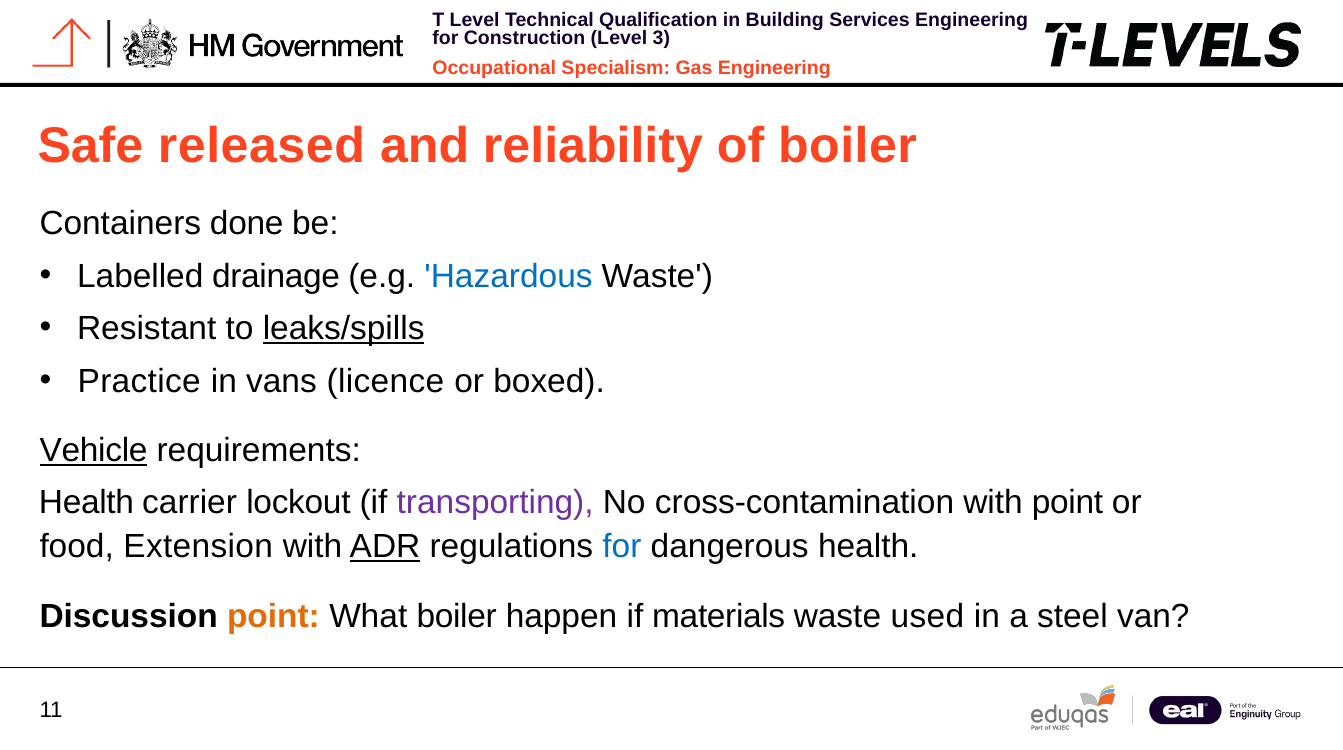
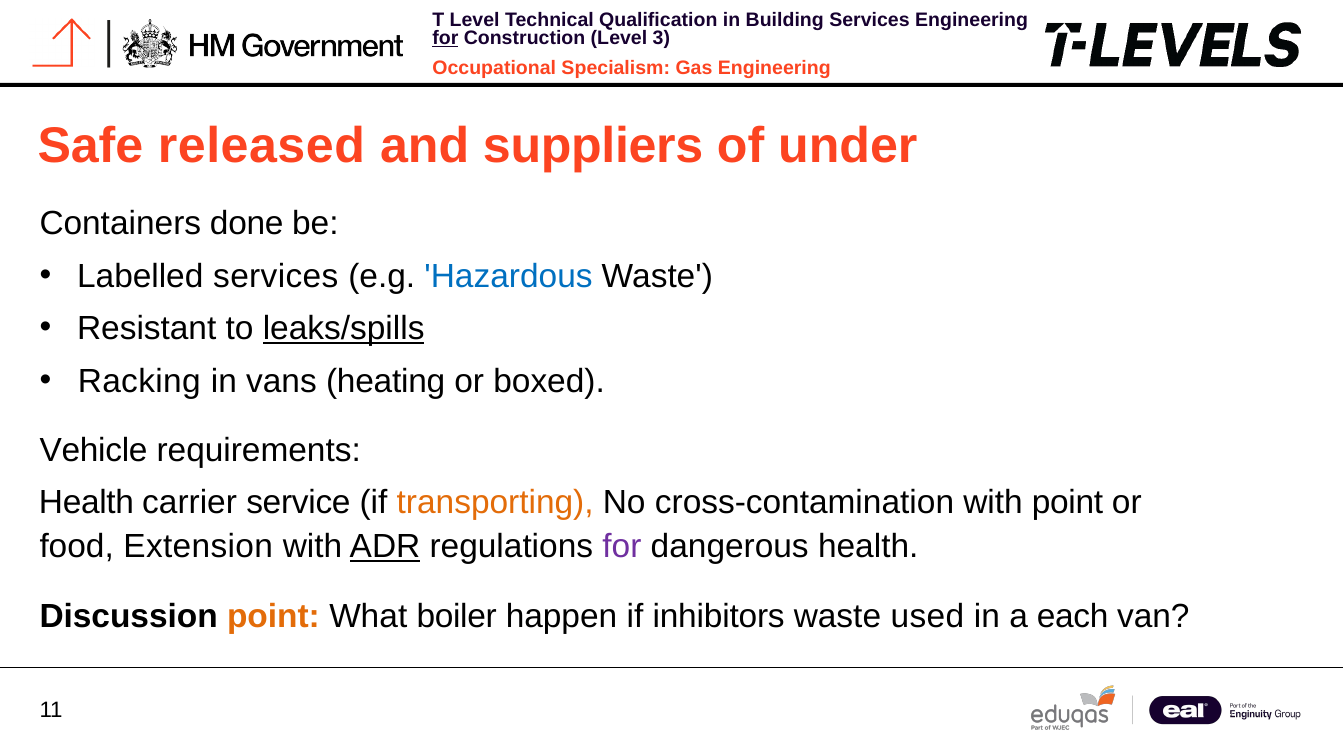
for underline: none -> present (445, 38)
reliability: reliability -> suppliers (593, 146)
of boiler: boiler -> under (848, 146)
Labelled drainage: drainage -> services (276, 276)
Practice: Practice -> Racking (139, 381)
licence: licence -> heating (386, 381)
Vehicle underline: present -> none (94, 451)
lockout: lockout -> service (298, 503)
transporting colour: purple -> orange (495, 503)
for colour: blue -> purple (622, 547)
materials: materials -> inhibitors (719, 616)
steel: steel -> each (1073, 616)
